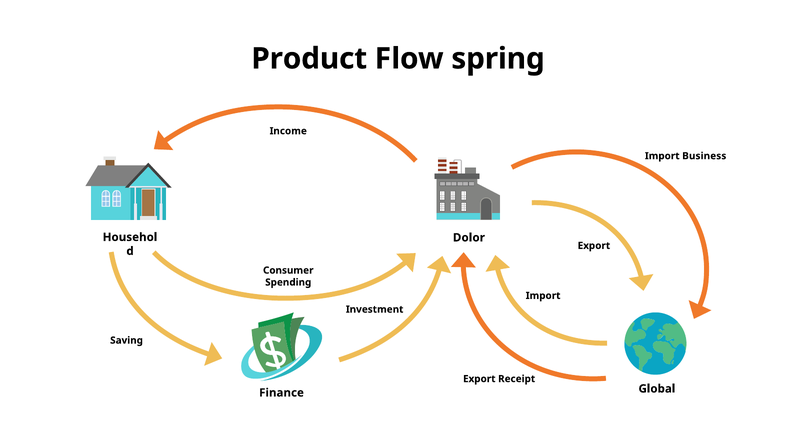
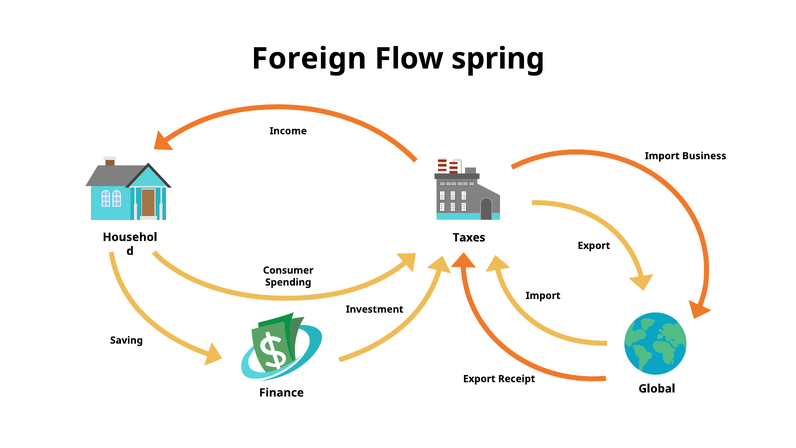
Product: Product -> Foreign (309, 59)
Dolor: Dolor -> Taxes (469, 237)
